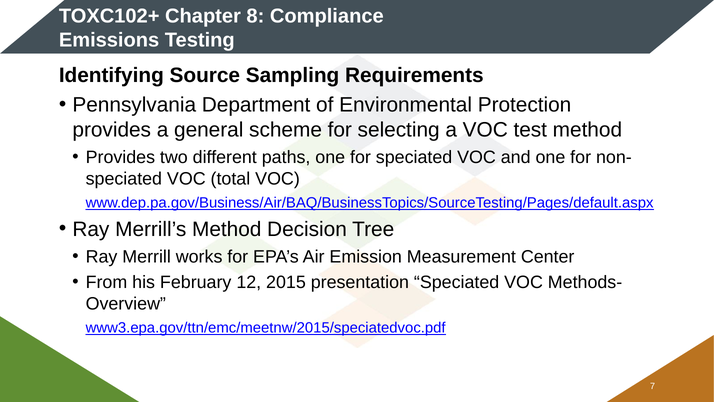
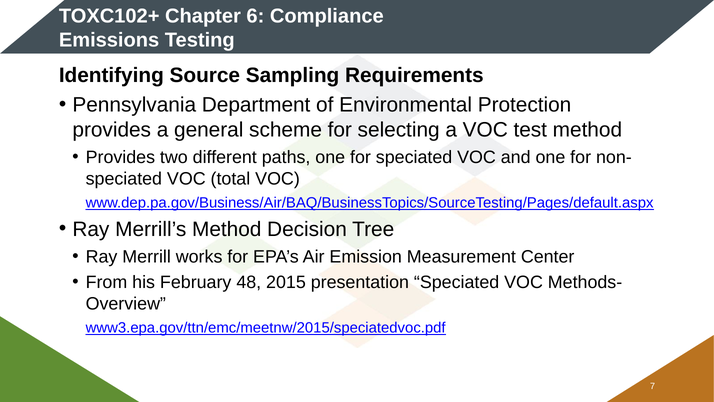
8: 8 -> 6 (255, 16)
12: 12 -> 48 (249, 282)
